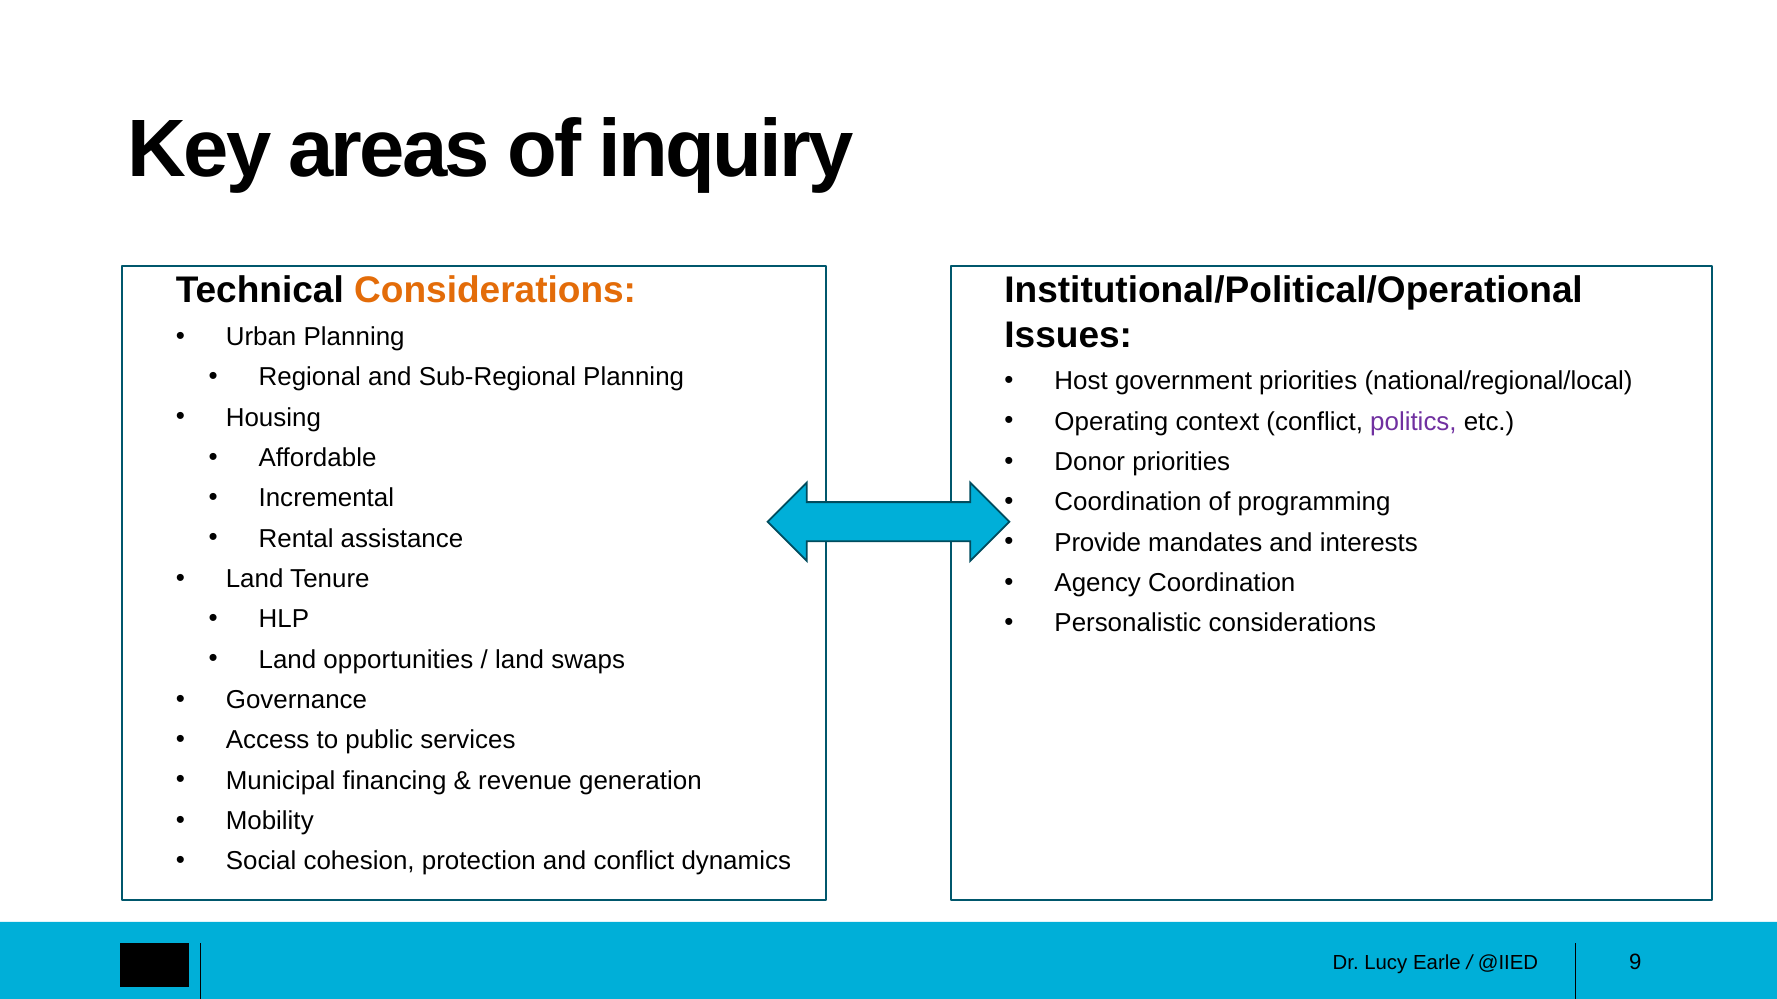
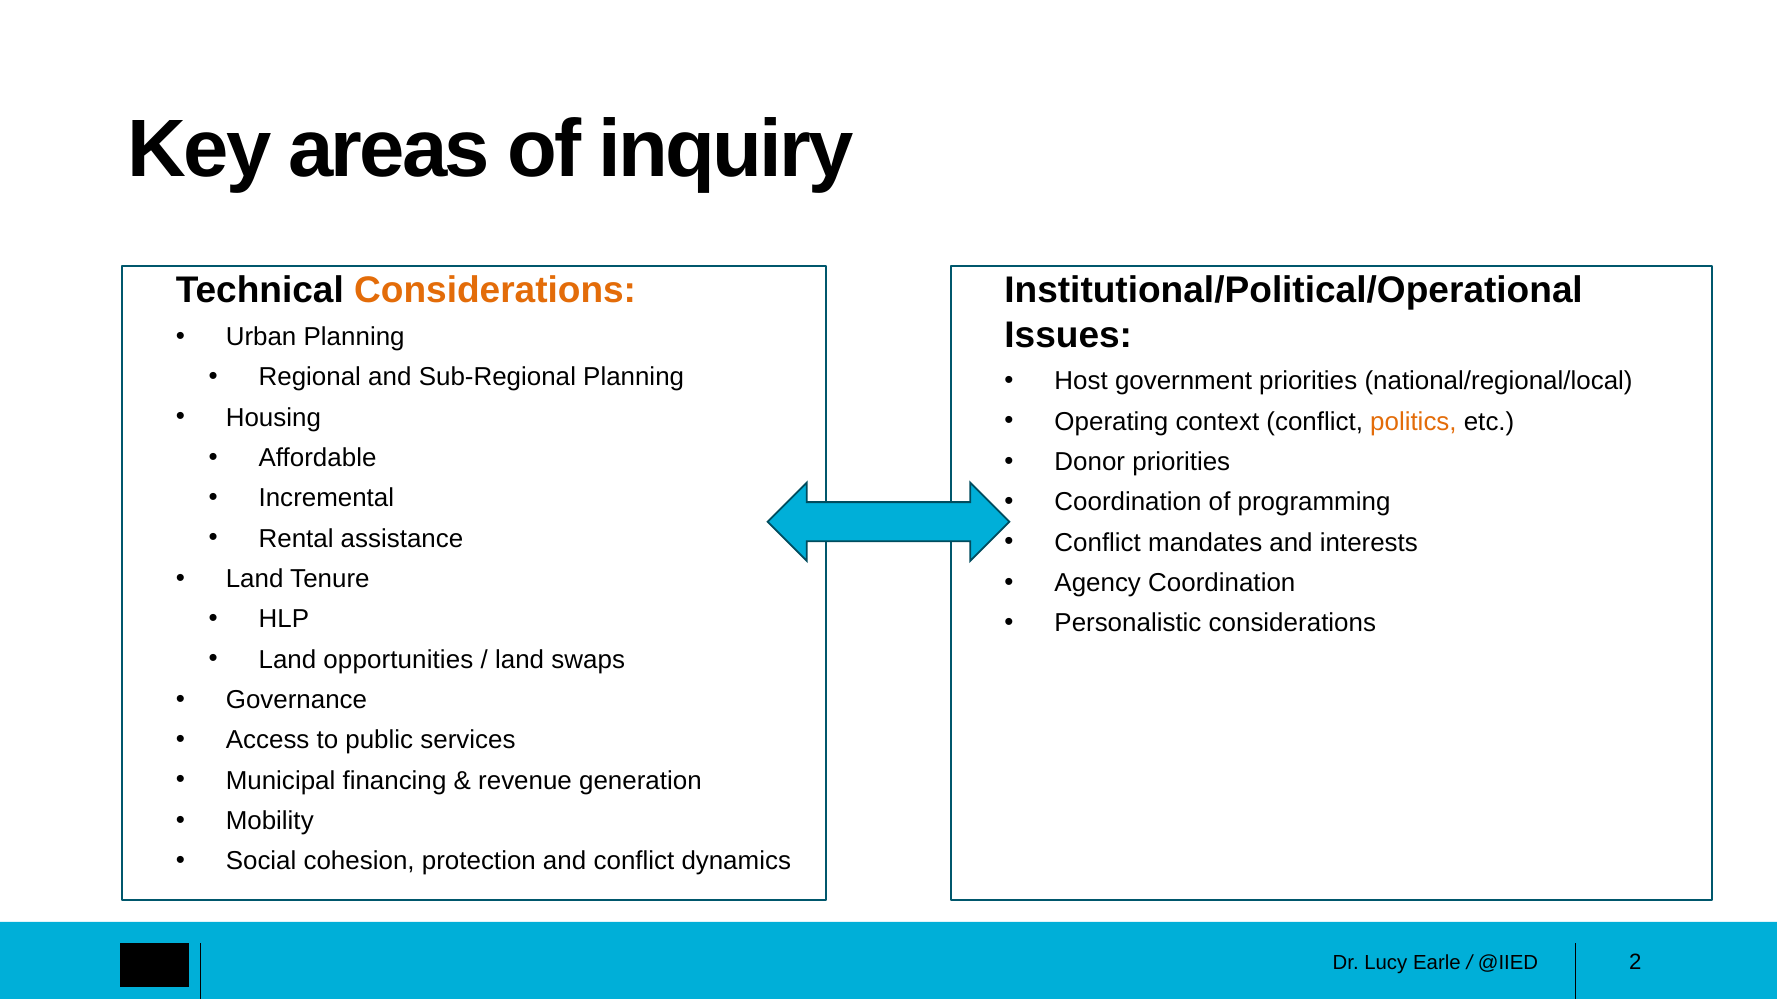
politics colour: purple -> orange (1413, 422)
Provide: Provide -> Conflict (1098, 543)
9: 9 -> 2 (1635, 963)
